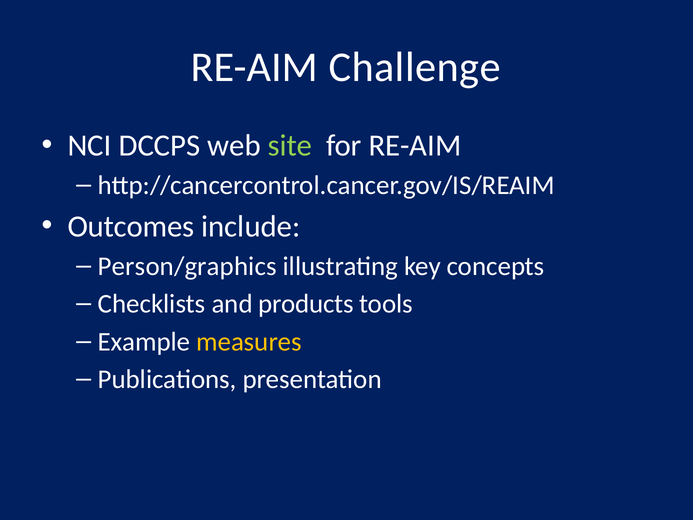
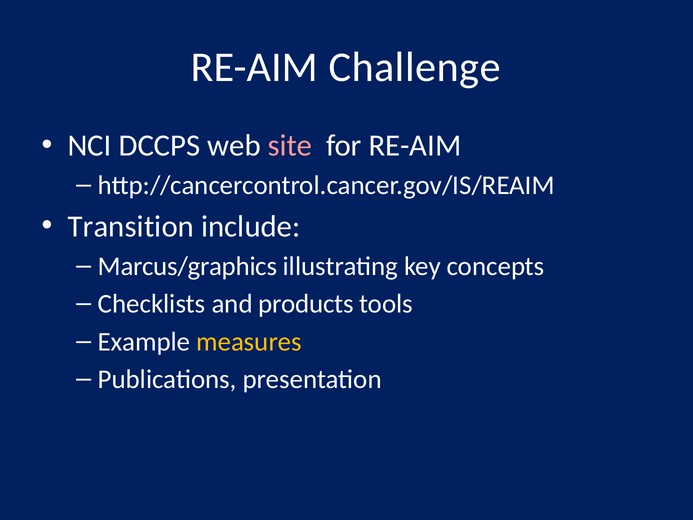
site colour: light green -> pink (290, 145)
Outcomes: Outcomes -> Transition (131, 226)
Person/graphics: Person/graphics -> Marcus/graphics (187, 266)
